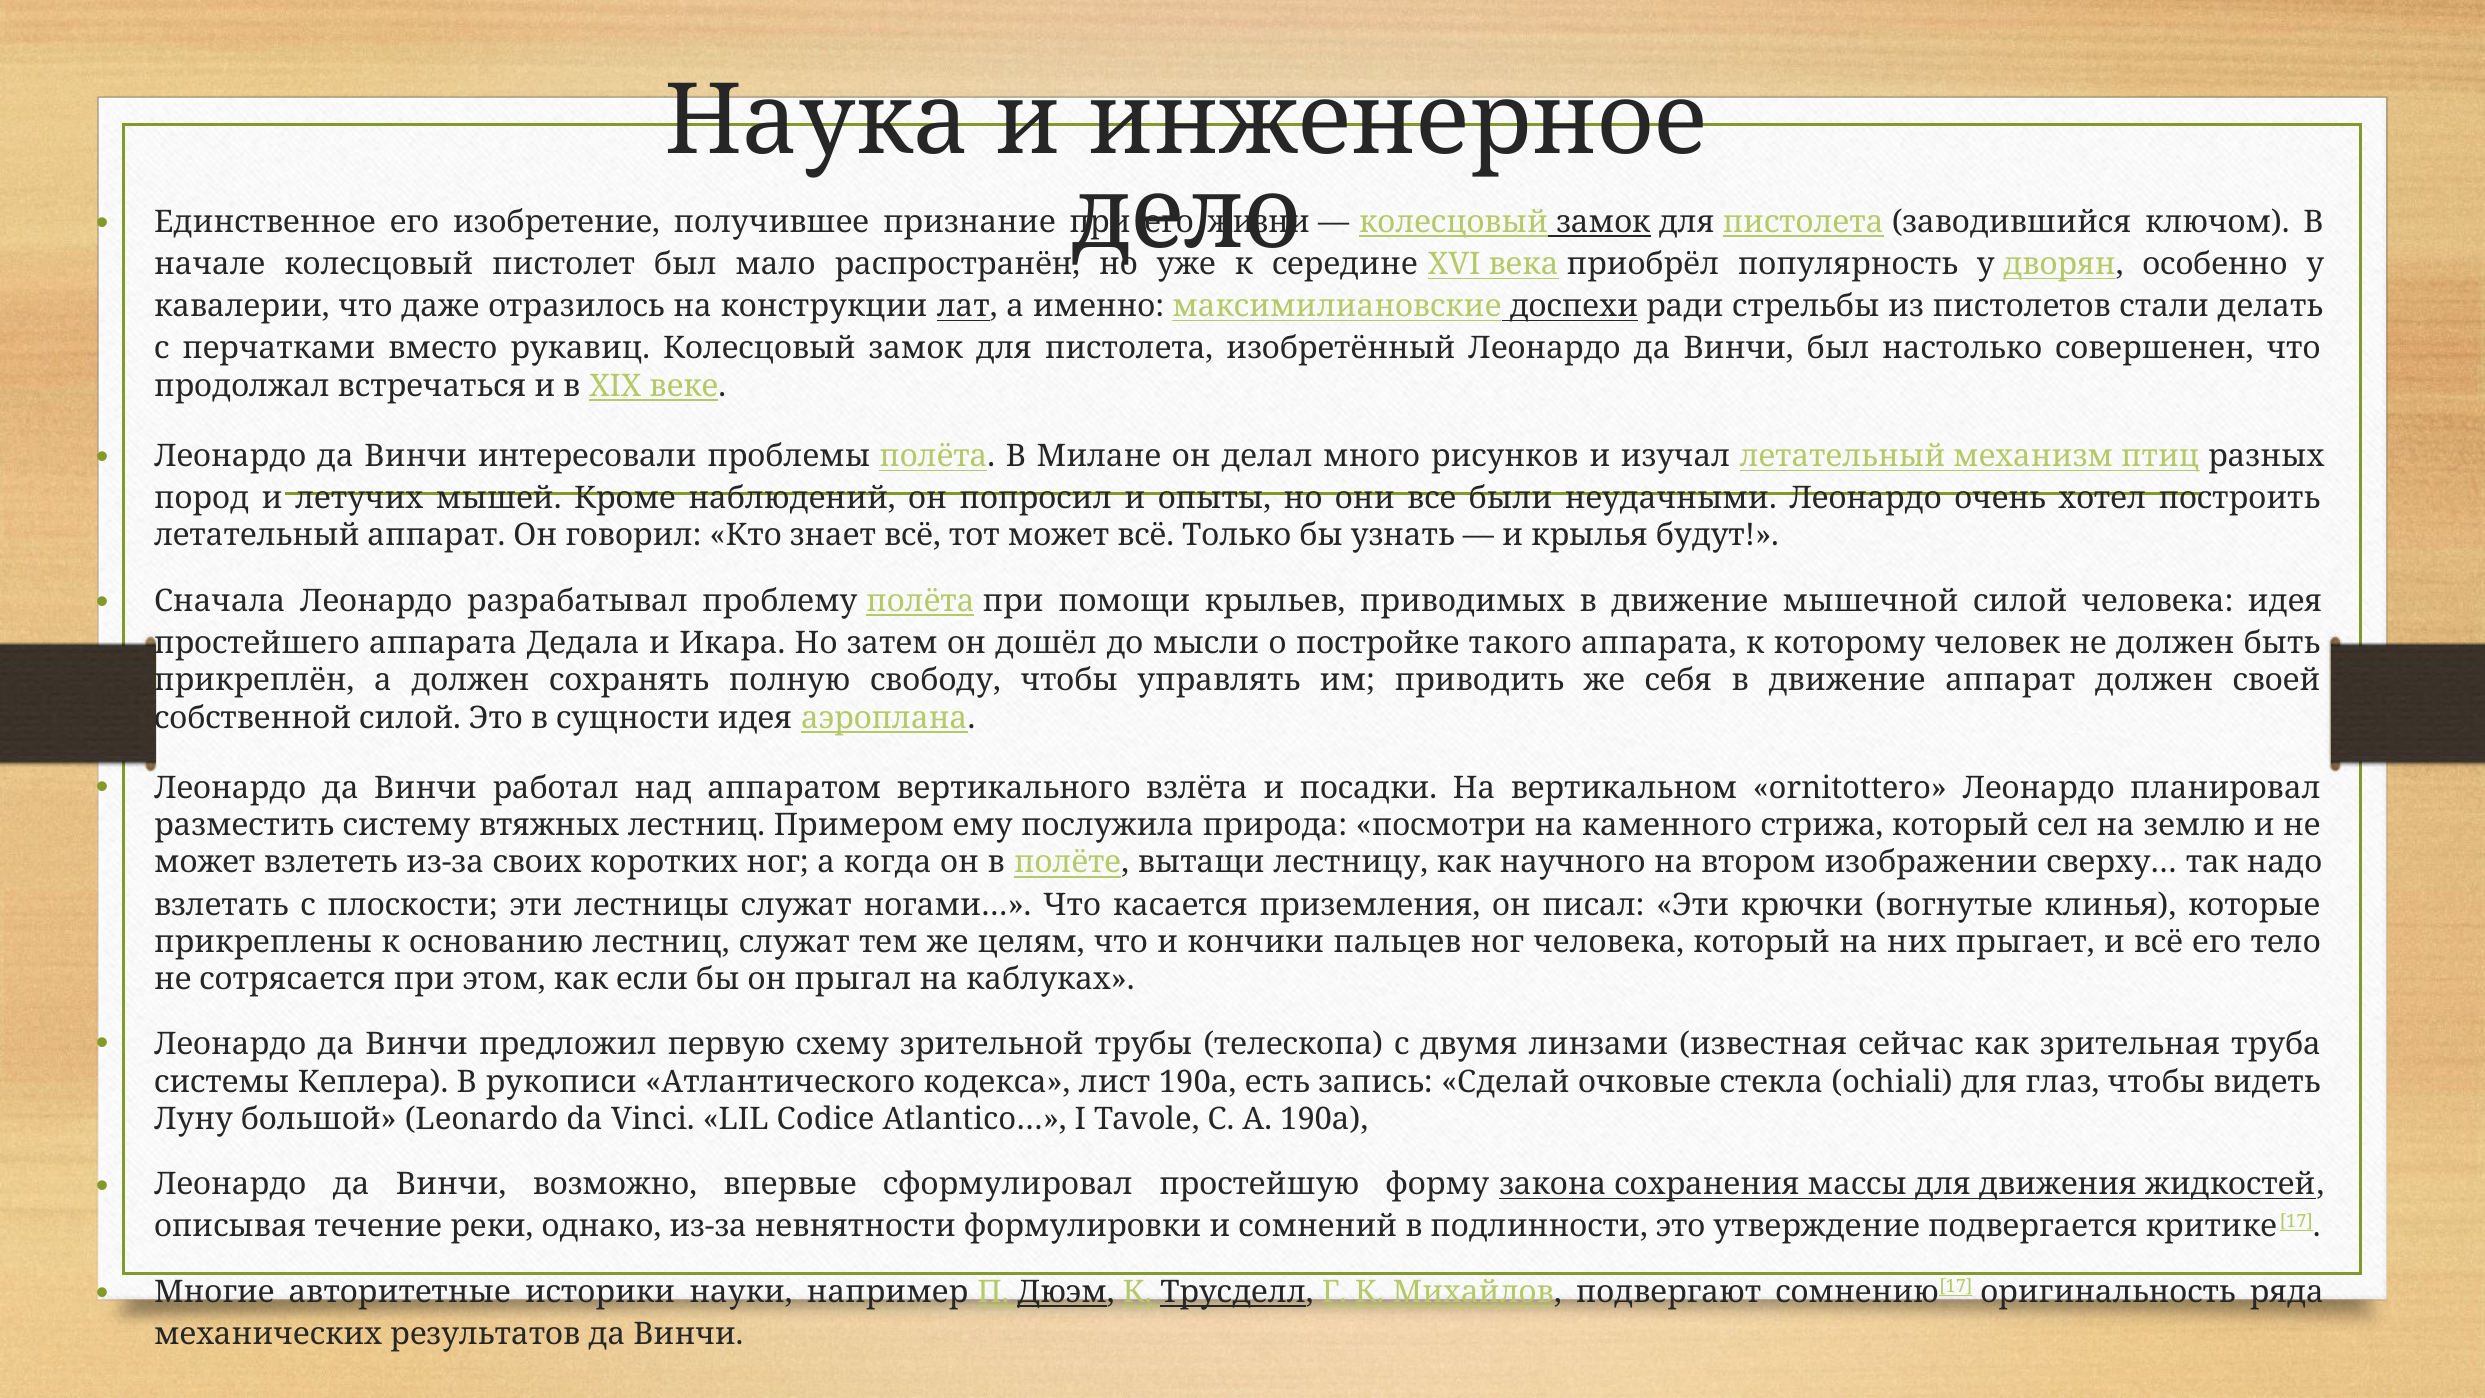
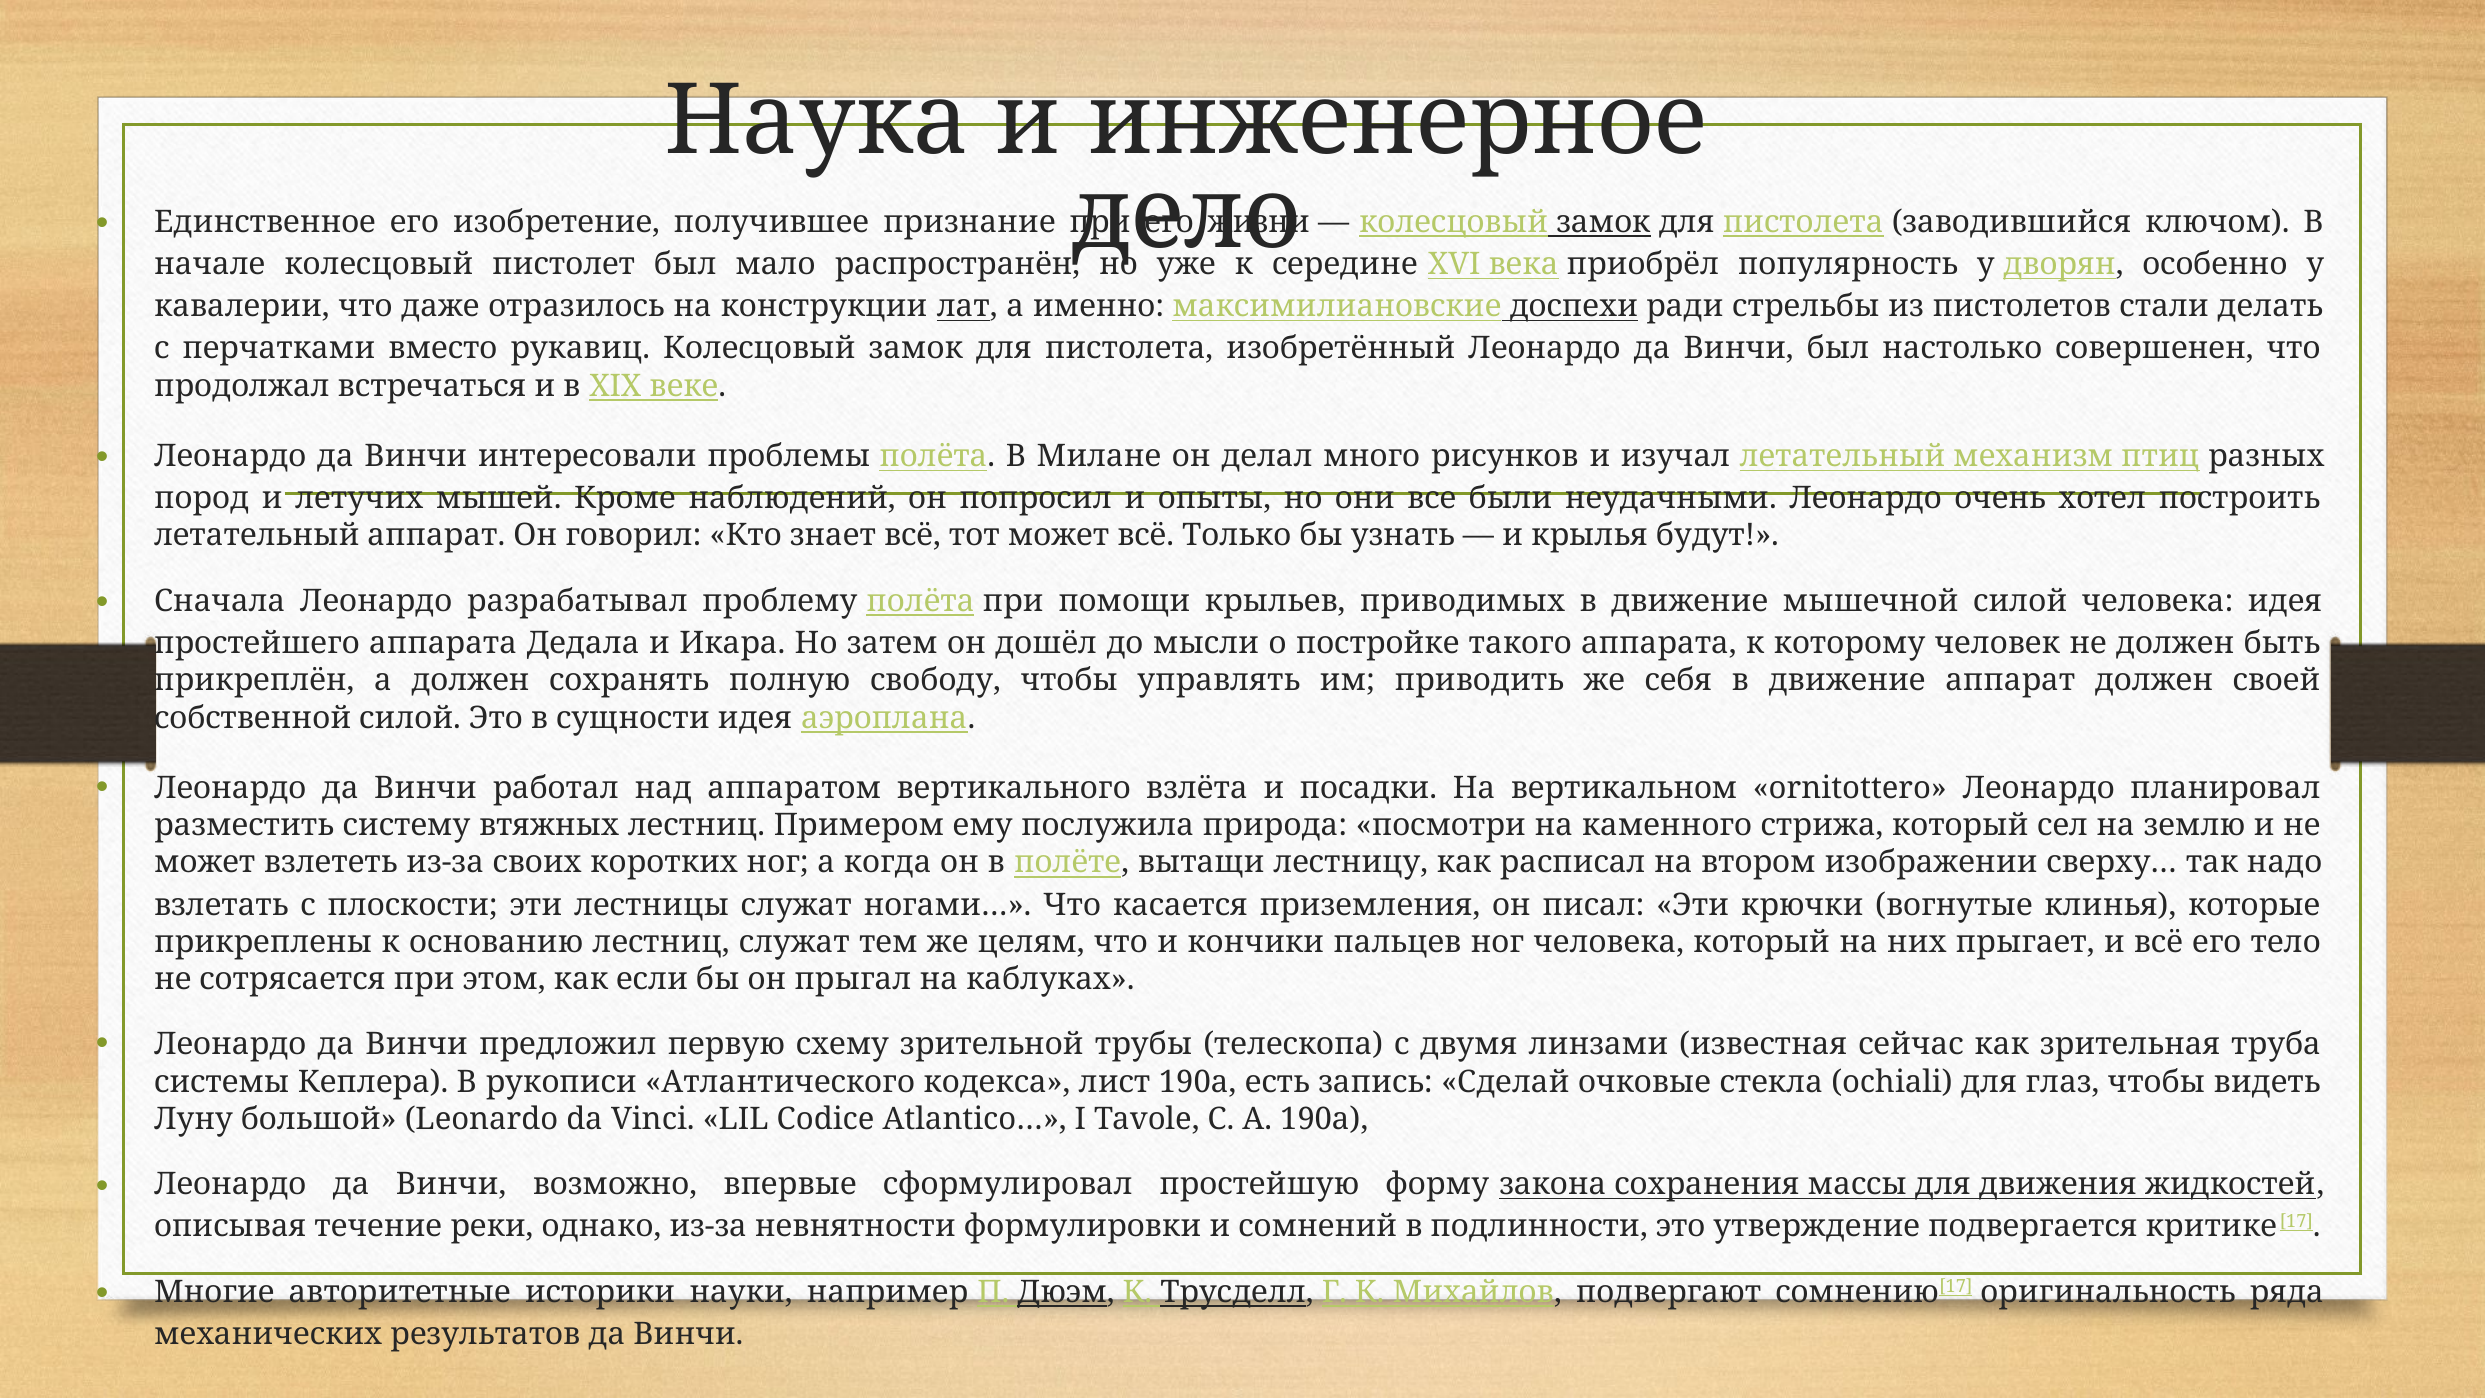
научного: научного -> расписал (1573, 862)
